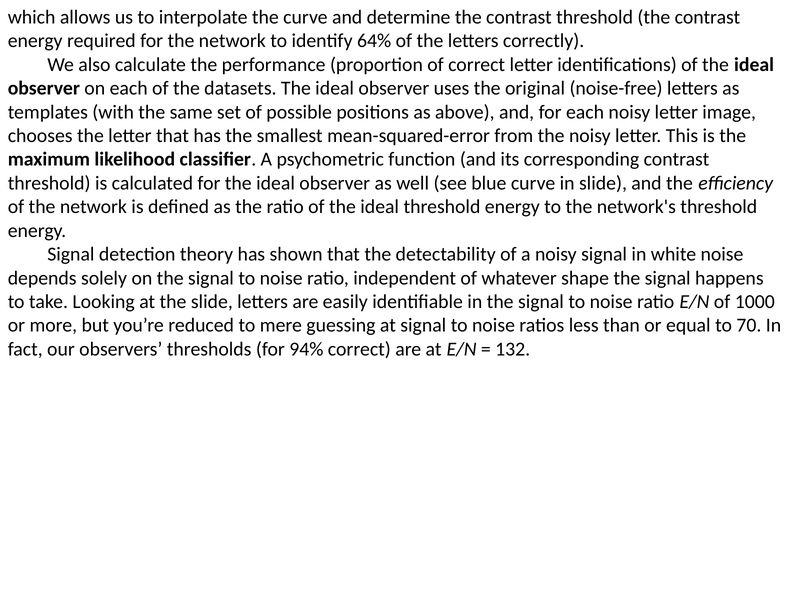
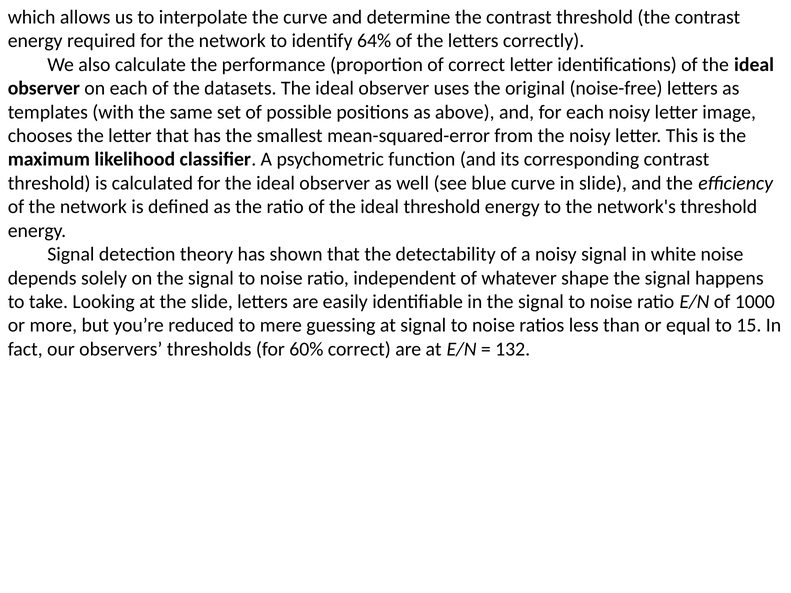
70: 70 -> 15 (749, 326)
94%: 94% -> 60% (306, 349)
